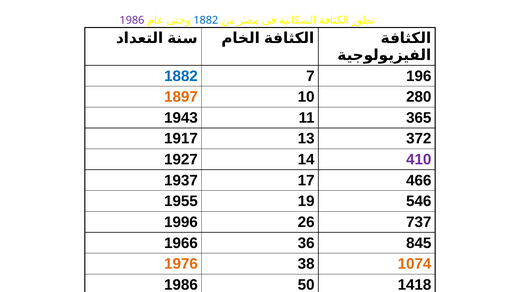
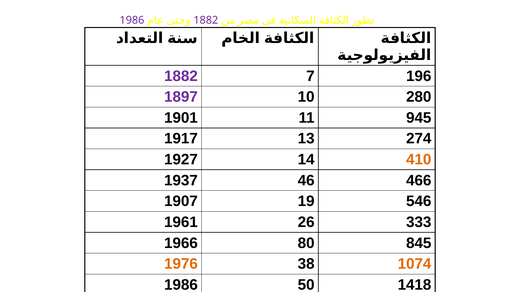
1882 colour: blue -> purple (206, 20)
1882 colour: blue -> purple (181, 76)
1897 colour: orange -> purple (181, 97)
1943: 1943 -> 1901 (181, 118)
365: 365 -> 945 (419, 118)
372: 372 -> 274 (419, 139)
410 colour: purple -> orange (419, 159)
17: 17 -> 46 (306, 180)
1955: 1955 -> 1907 (181, 201)
1996: 1996 -> 1961 (181, 222)
737: 737 -> 333 (419, 222)
36: 36 -> 80 (306, 243)
